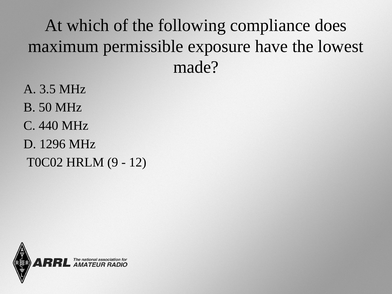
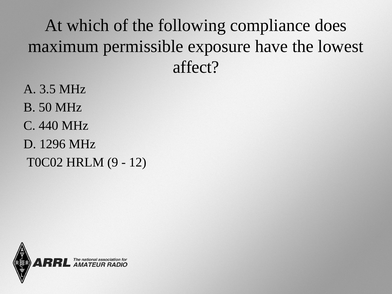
made: made -> affect (196, 67)
